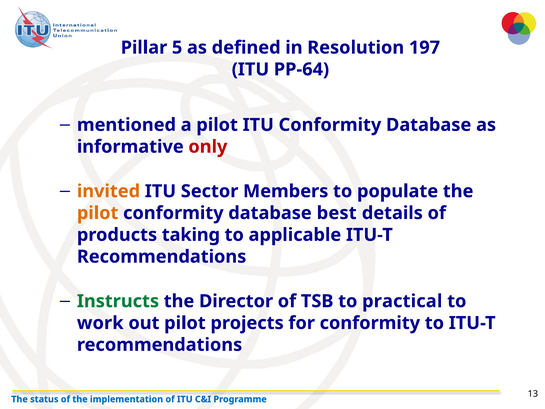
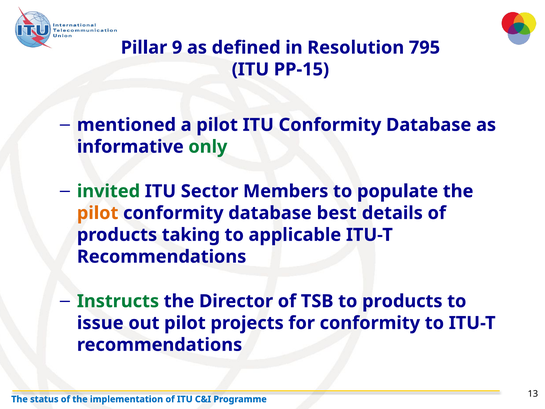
5: 5 -> 9 (177, 48)
197: 197 -> 795 (424, 48)
PP-64: PP-64 -> PP-15 (301, 69)
only colour: red -> green (208, 147)
invited colour: orange -> green (108, 191)
to practical: practical -> products (402, 301)
work: work -> issue (100, 323)
